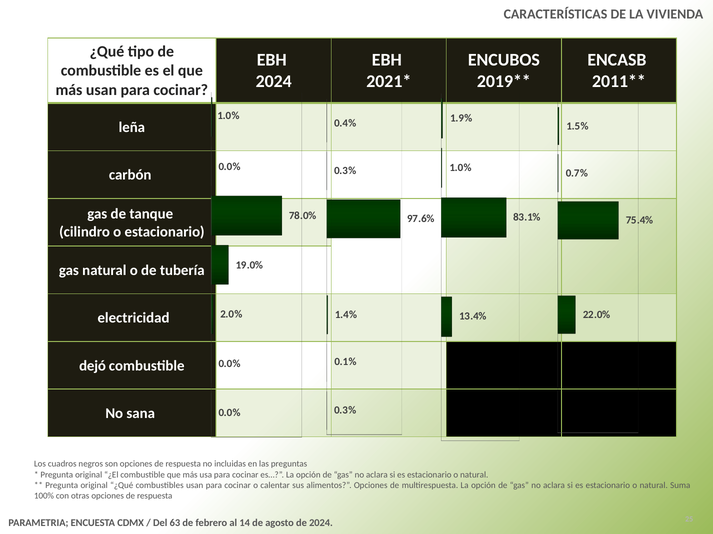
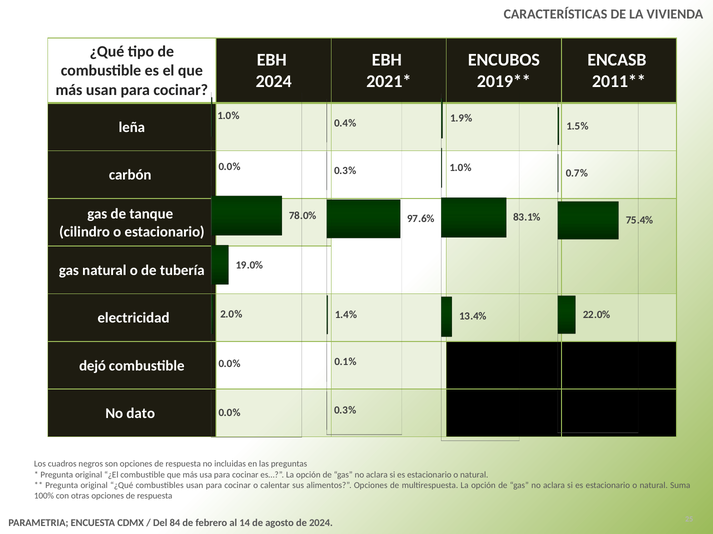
sana: sana -> dato (141, 414)
63: 63 -> 84 (175, 524)
